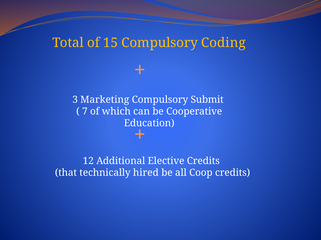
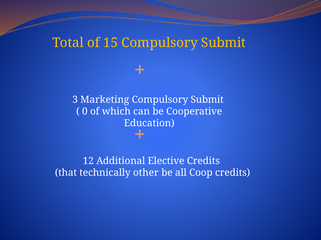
15 Compulsory Coding: Coding -> Submit (224, 43)
7: 7 -> 0 (85, 112)
hired: hired -> other (146, 173)
